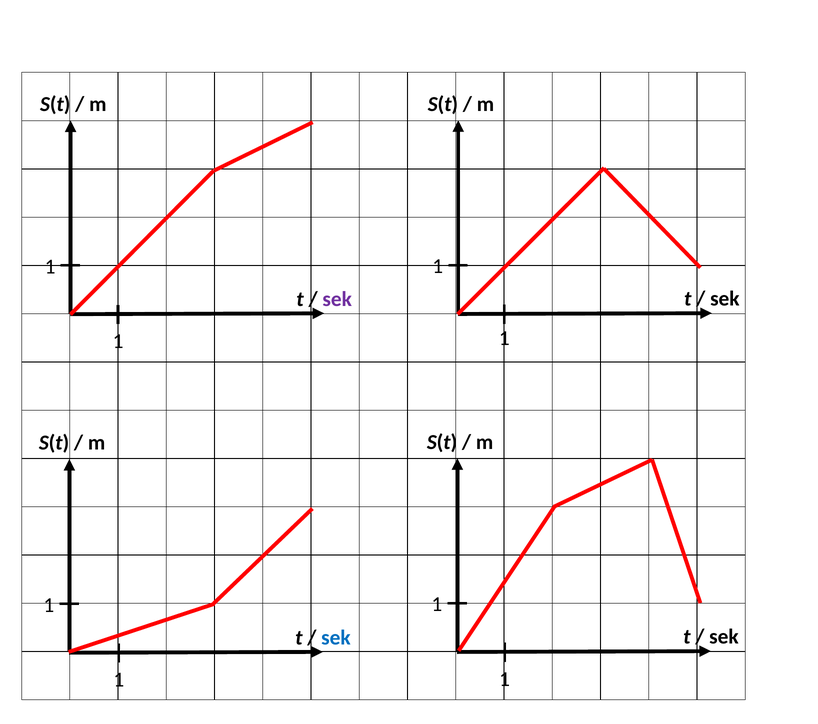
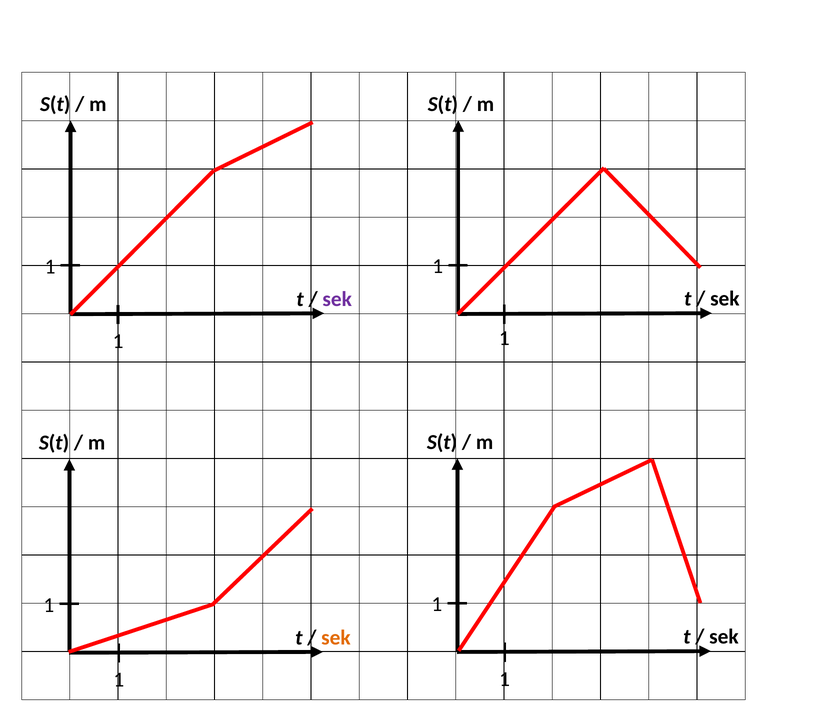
sek colour: blue -> orange (336, 638)
